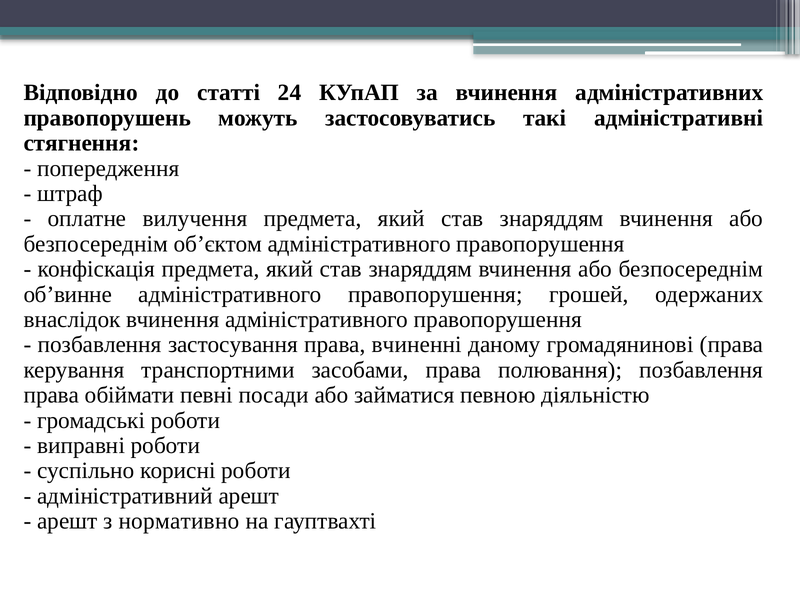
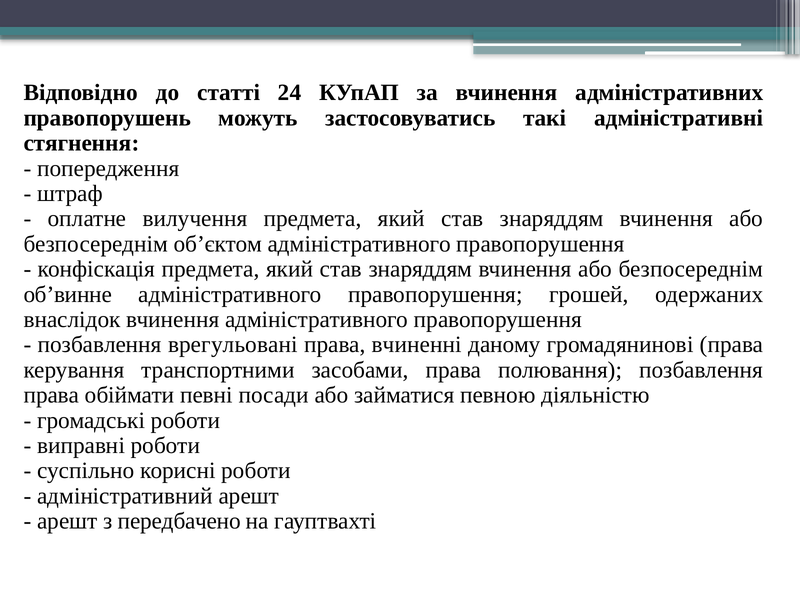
застосування: застосування -> врегульовані (233, 345)
нормативно: нормативно -> передбачено (179, 521)
